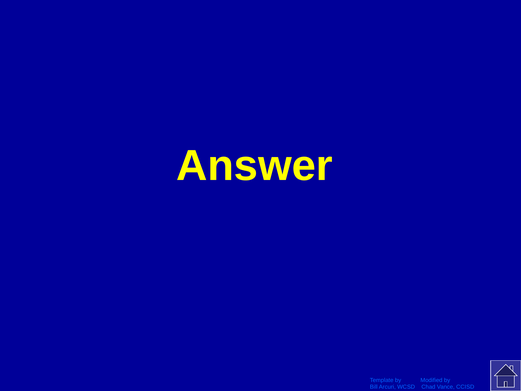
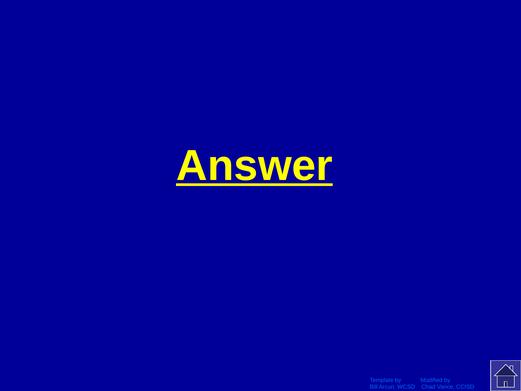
Answer underline: none -> present (254, 166)
